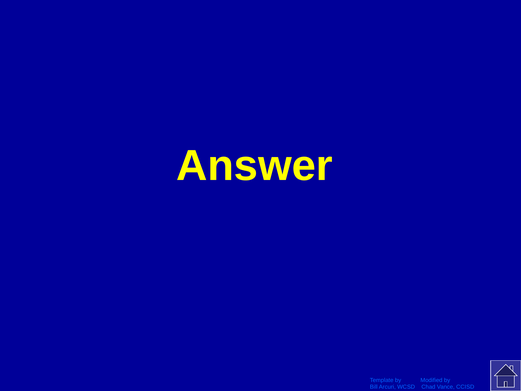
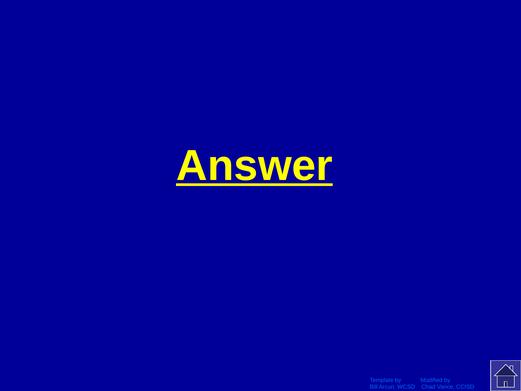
Answer underline: none -> present (254, 166)
